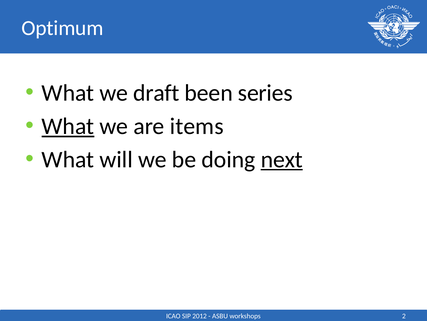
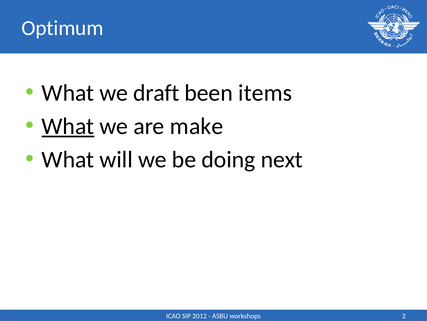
series: series -> items (265, 93)
items: items -> make (197, 126)
next underline: present -> none (282, 159)
